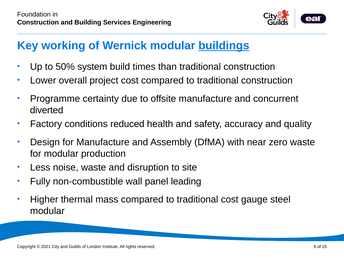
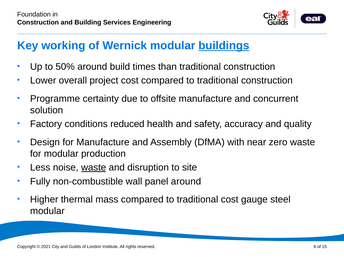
50% system: system -> around (92, 67)
diverted: diverted -> solution (47, 110)
waste underline: none -> present (94, 168)
panel leading: leading -> around (186, 181)
